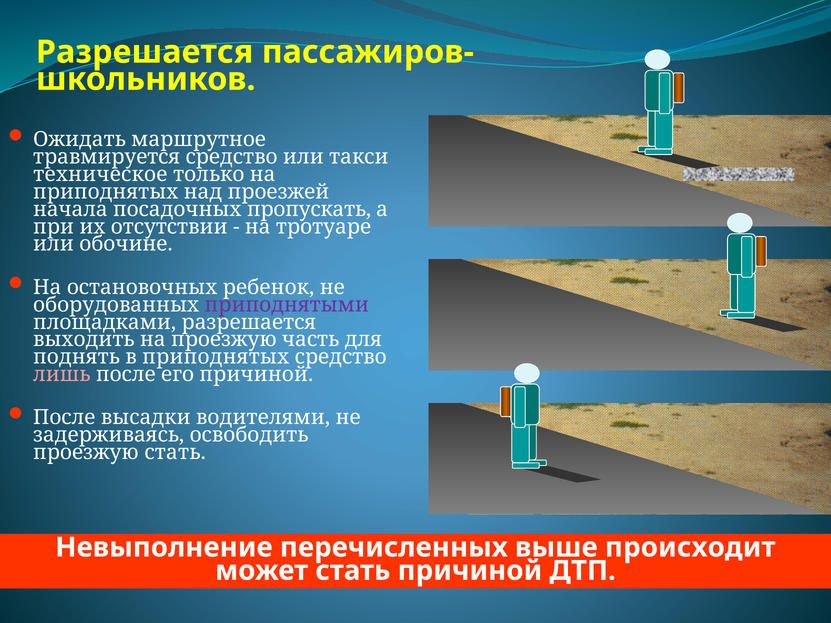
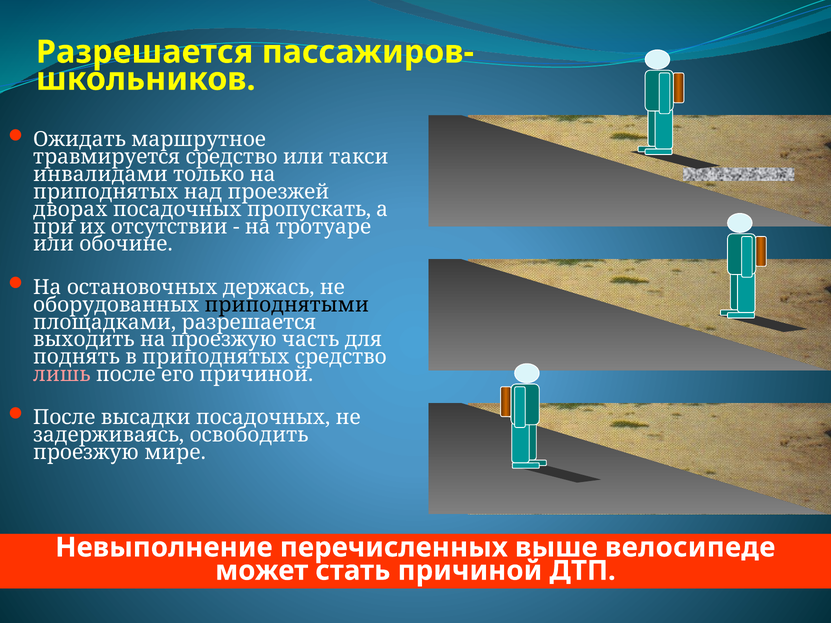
техническое: техническое -> инвалидами (100, 174)
начала: начала -> дворах (70, 209)
ребенок: ребенок -> держась (269, 287)
приподнятыми colour: purple -> black (287, 305)
высадки водителями: водителями -> посадочных (263, 418)
проезжую стать: стать -> мире (175, 453)
происходит: происходит -> велосипеде (690, 548)
